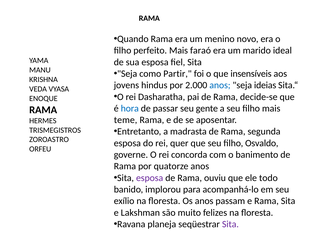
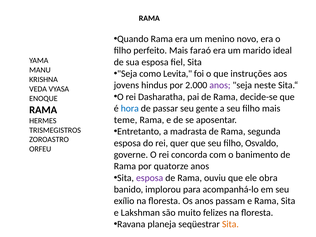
Partir: Partir -> Levita (178, 74)
insensíveis: insensíveis -> instruções (251, 74)
anos colour: blue -> purple (220, 85)
ideias: ideias -> neste (265, 85)
todo: todo -> obra (268, 178)
Sita colour: purple -> orange (230, 224)
